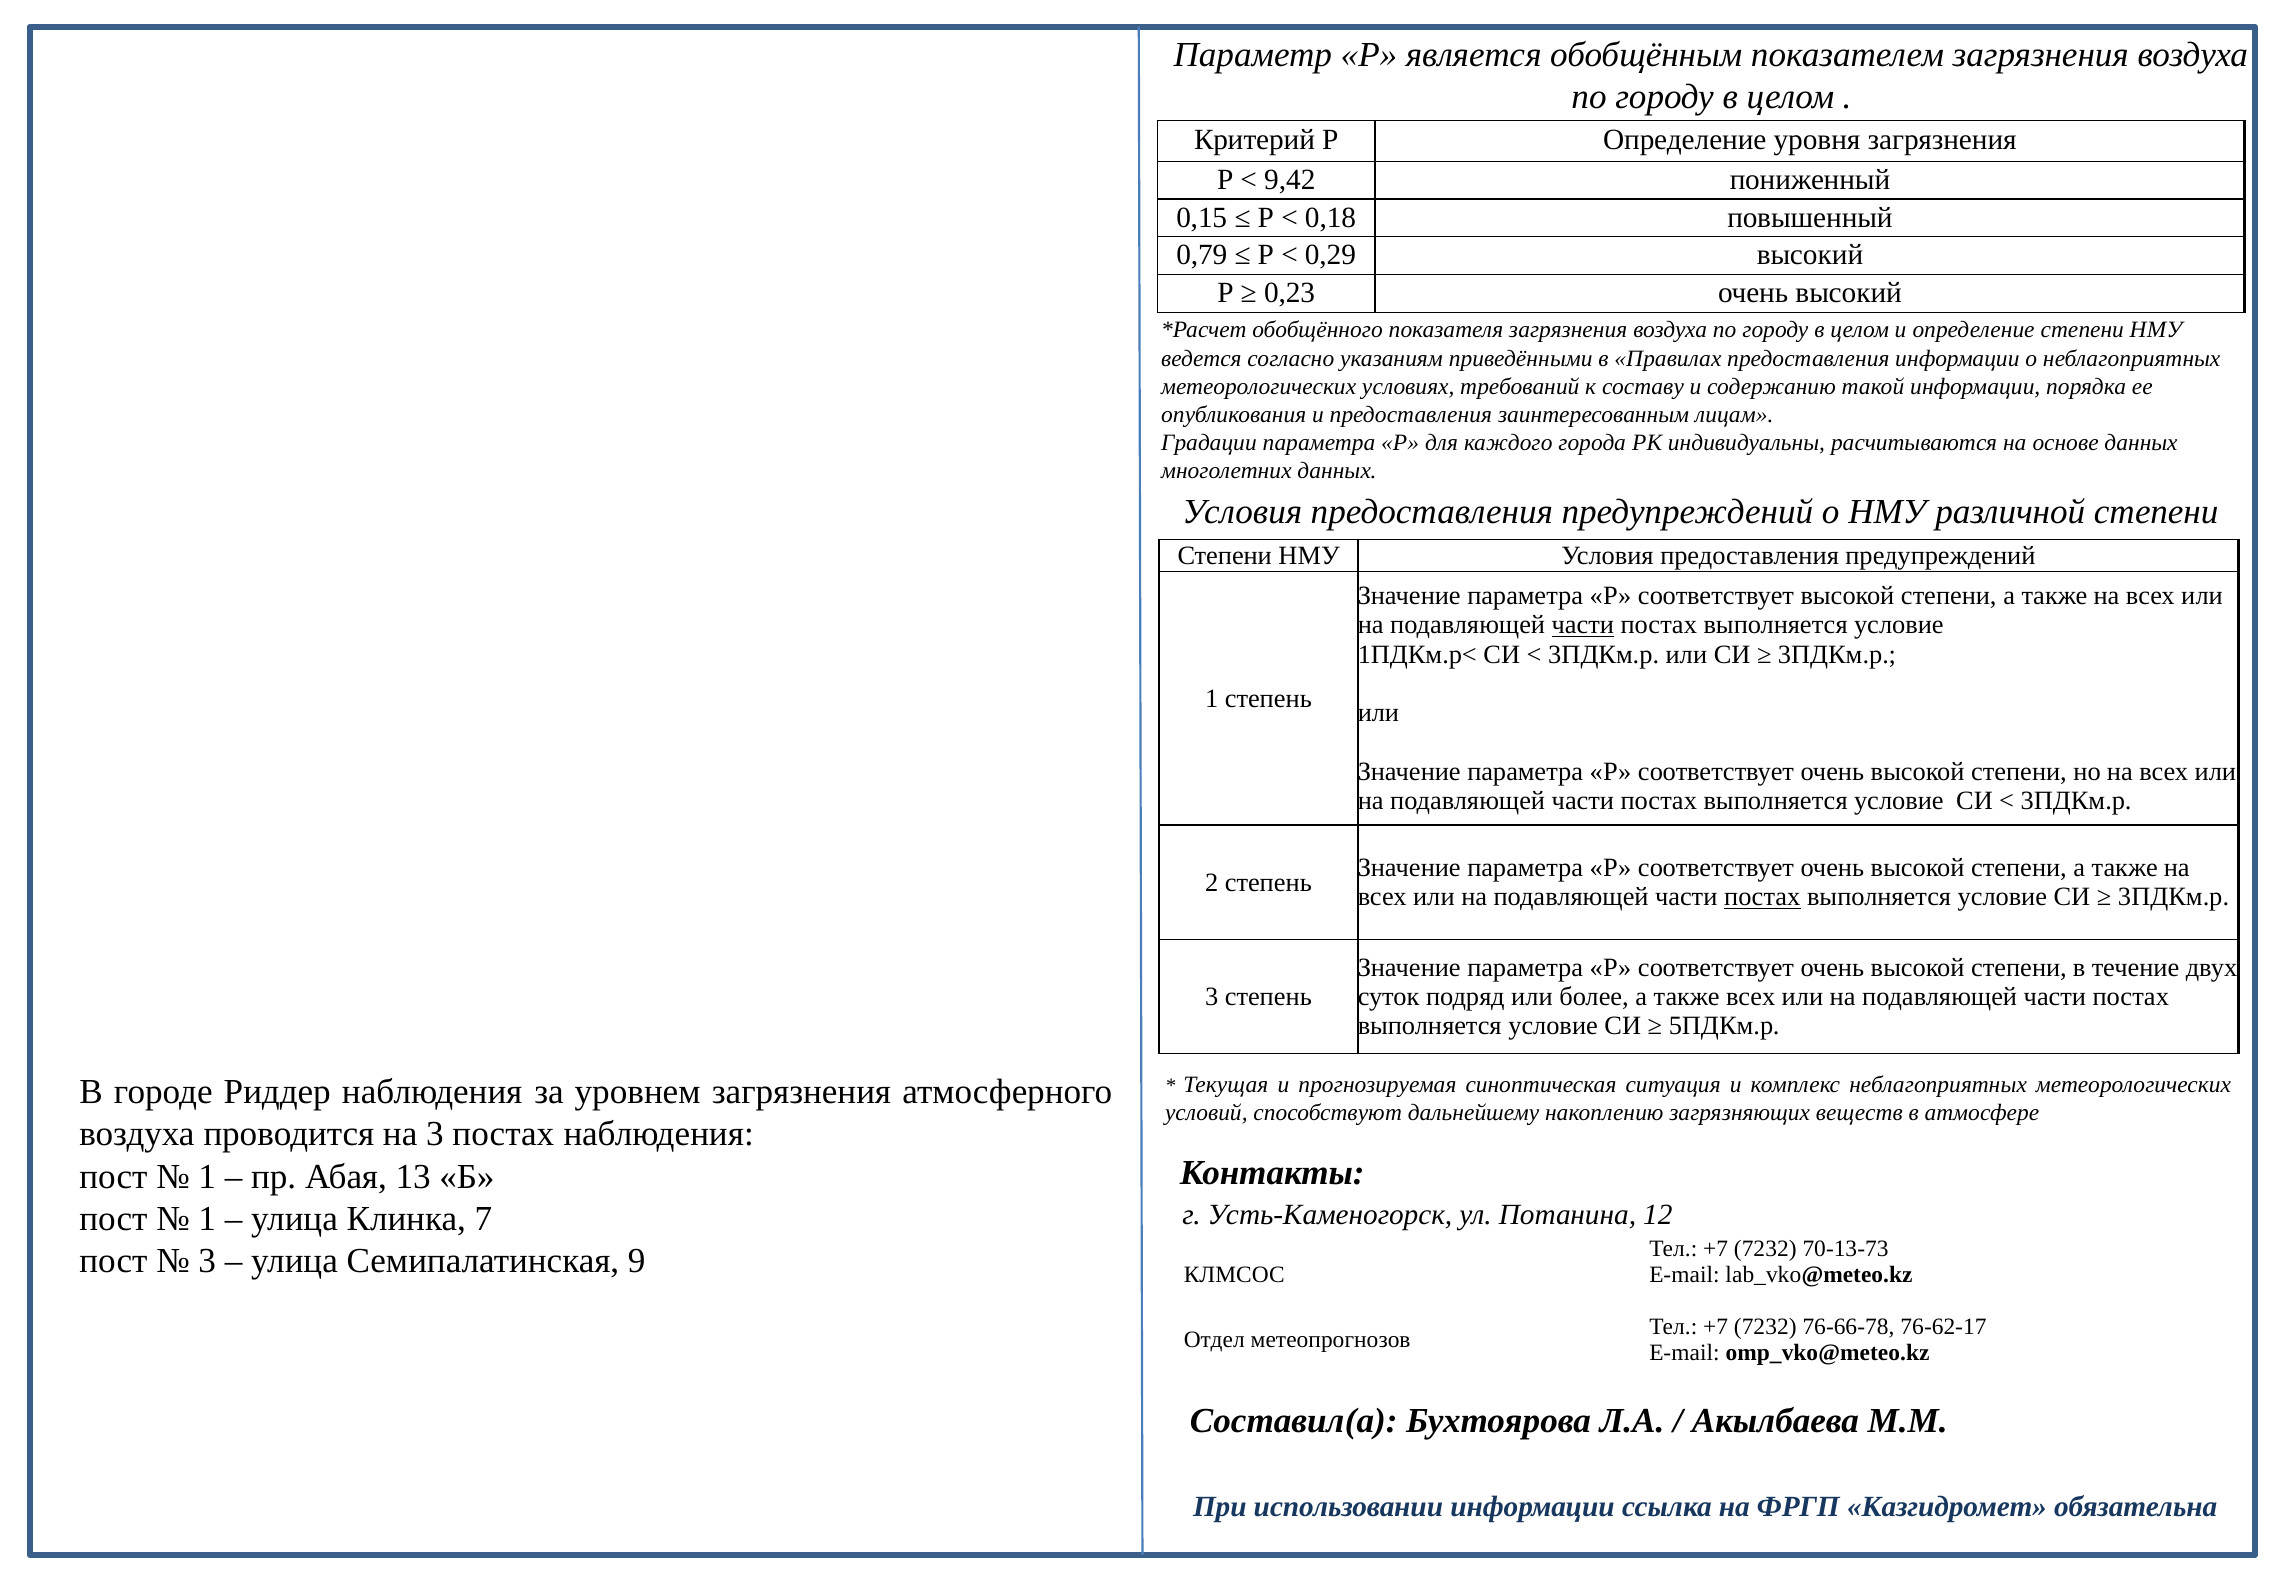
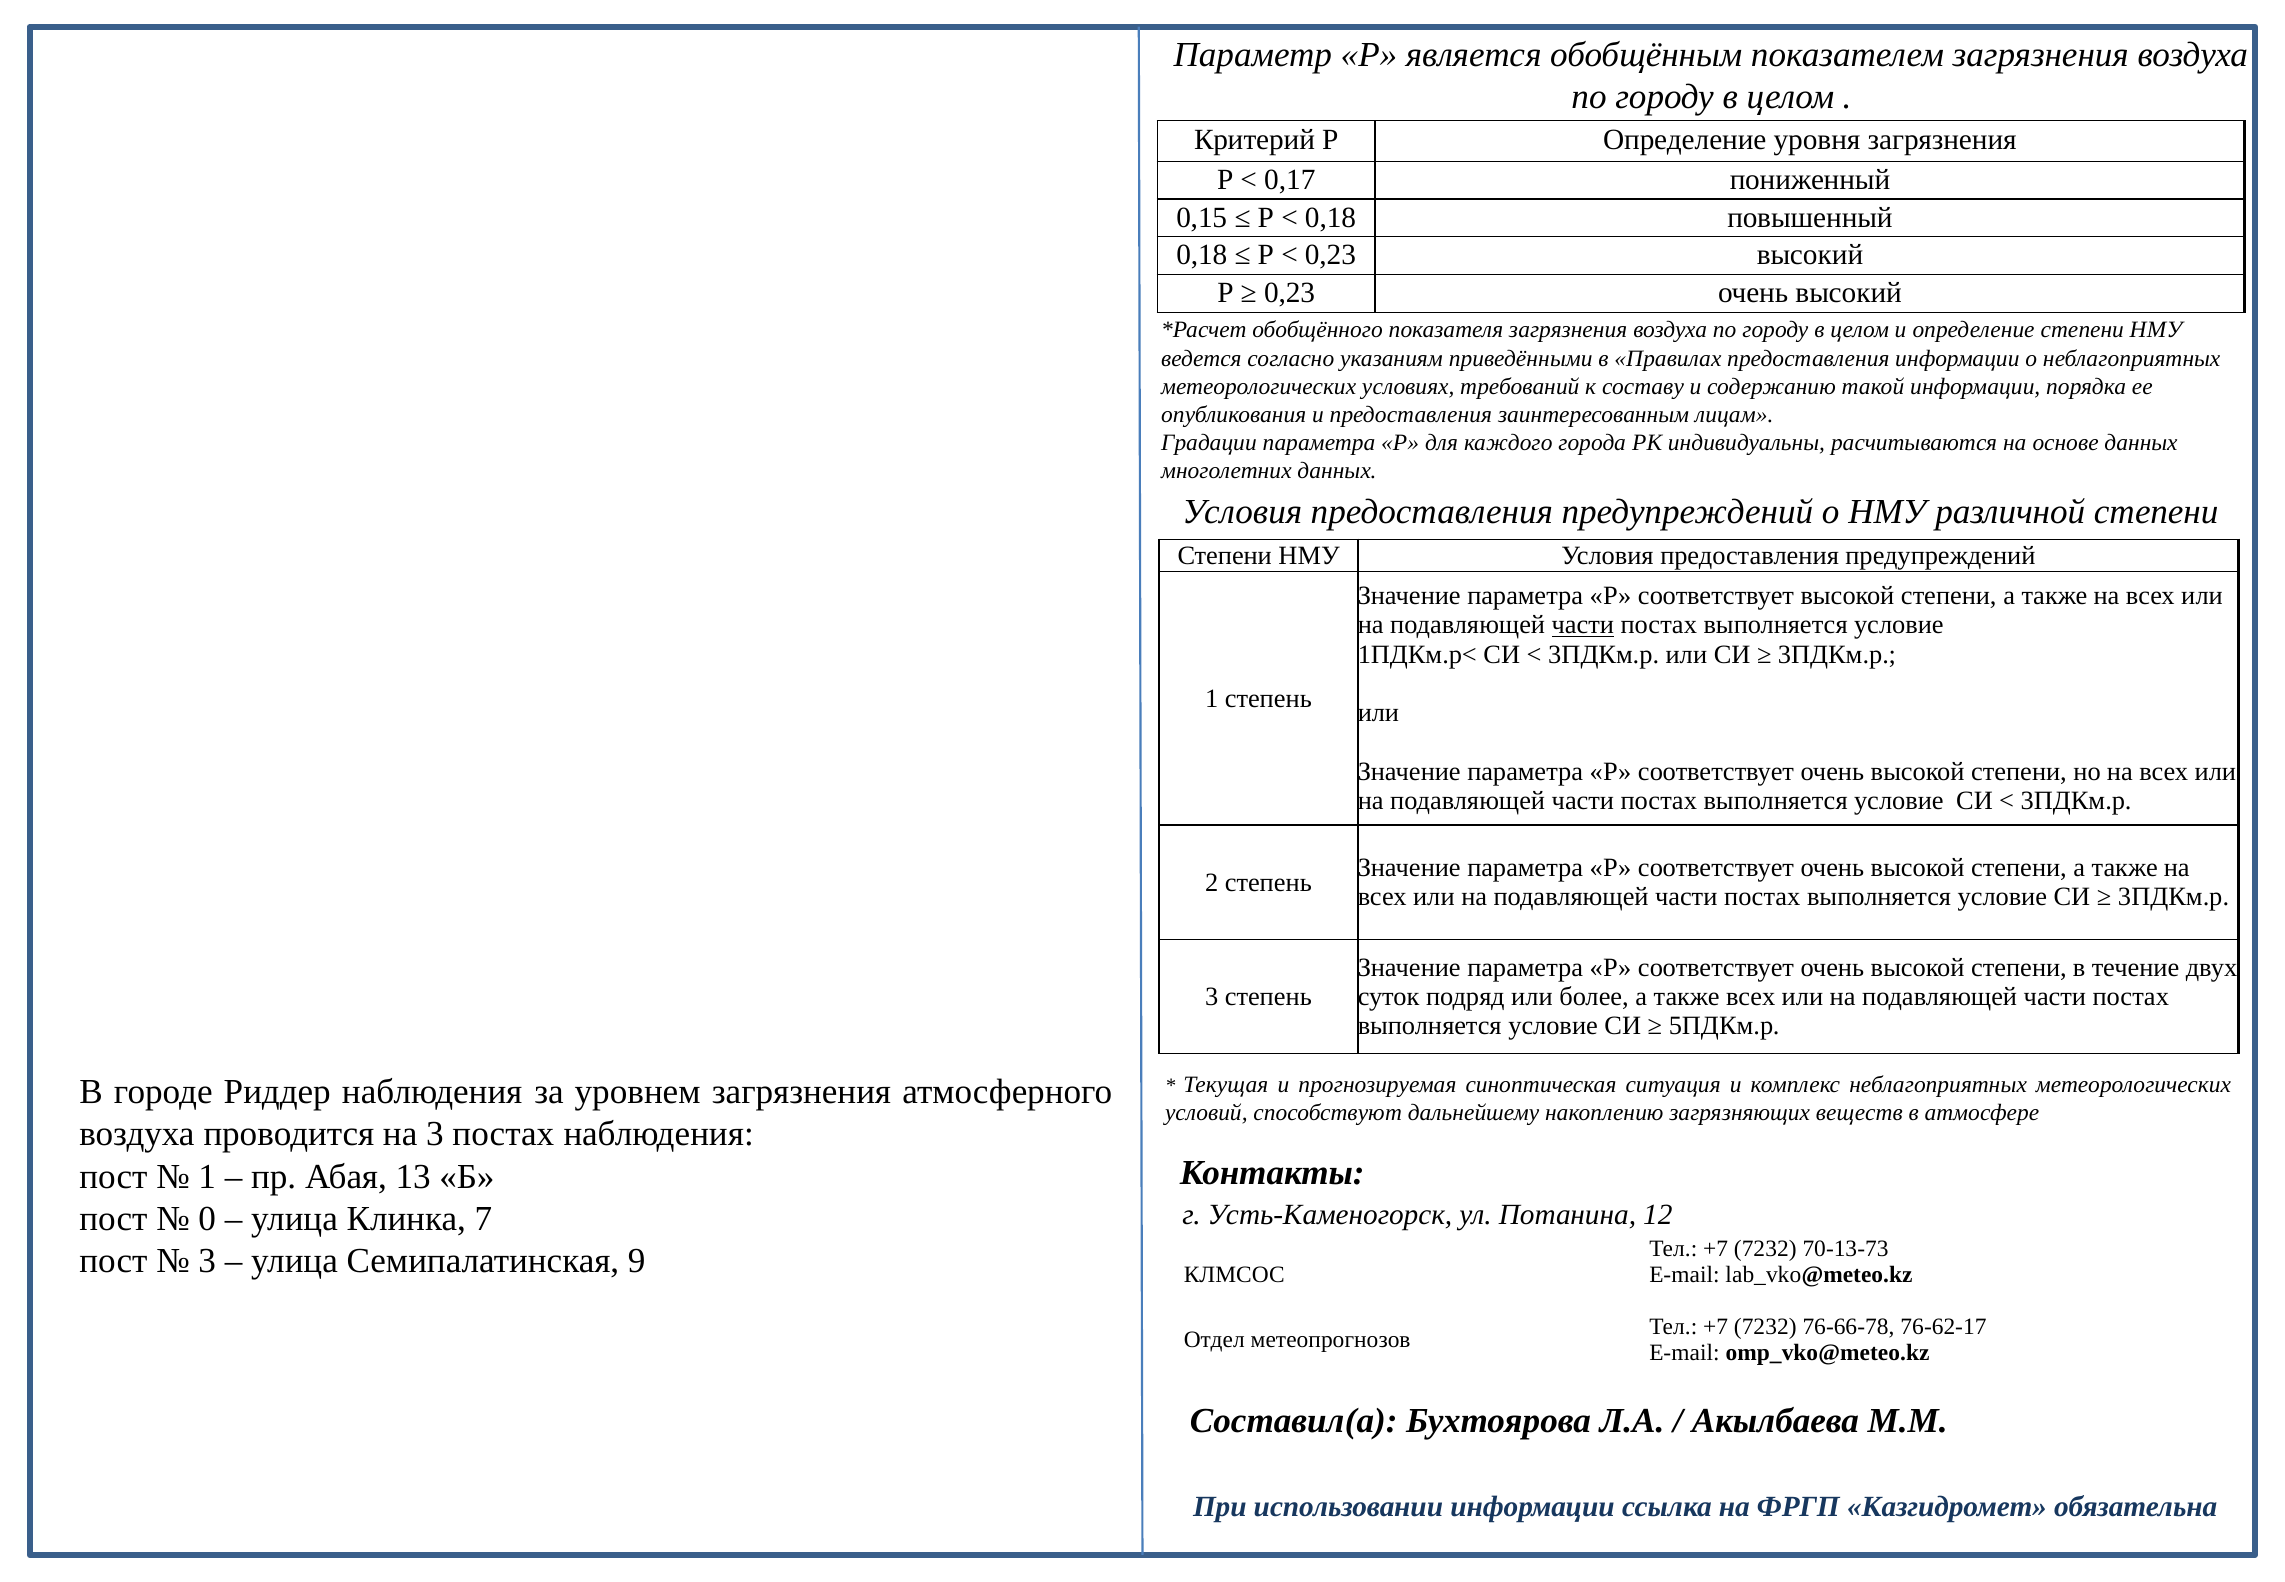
9,42: 9,42 -> 0,17 (1290, 180)
0,79: 0,79 -> 0,18 (1202, 255)
0,29: 0,29 -> 0,23 (1330, 255)
постах underline: present -> none (1762, 897)
1: 1 -> 0 (207, 1219)
